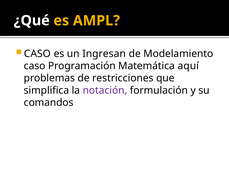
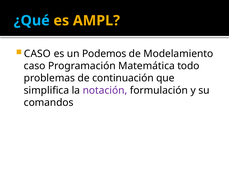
¿Qué colour: white -> light blue (32, 21)
Ingresan: Ingresan -> Podemos (104, 54)
aquí: aquí -> todo (188, 66)
restricciones: restricciones -> continuación (123, 78)
